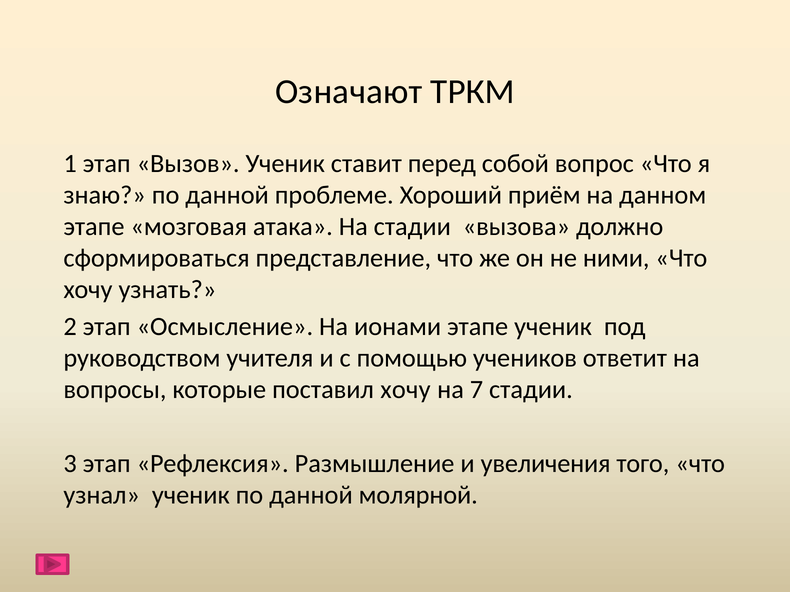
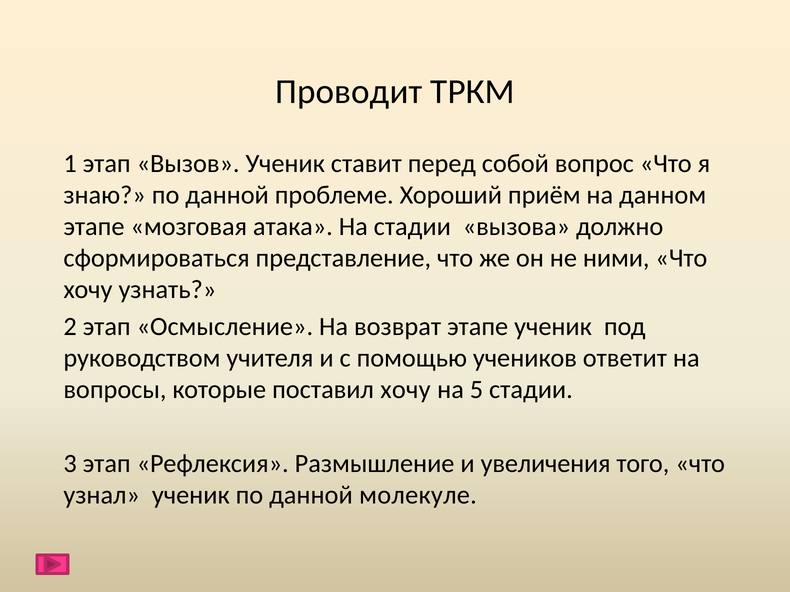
Означают: Означают -> Проводит (349, 92)
ионами: ионами -> возврат (398, 327)
7: 7 -> 5 (477, 390)
молярной: молярной -> молекуле (418, 495)
